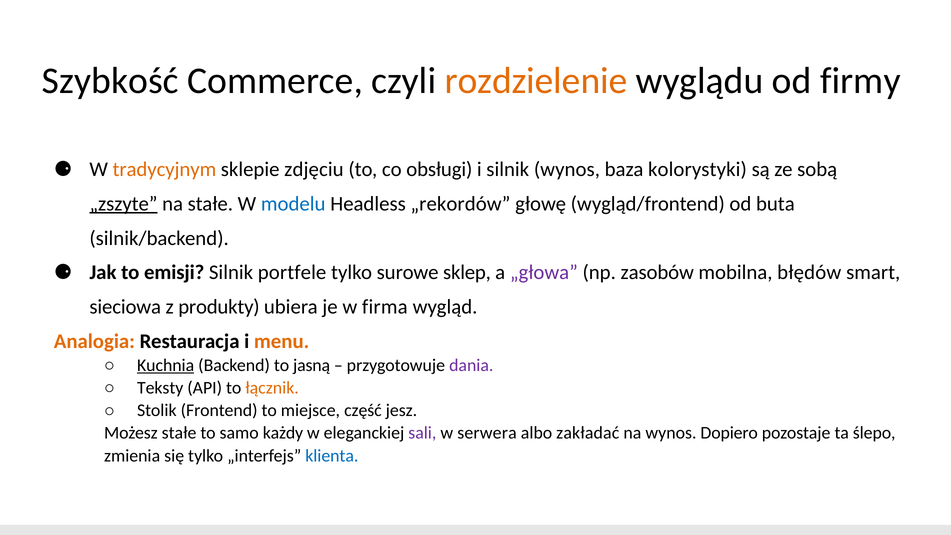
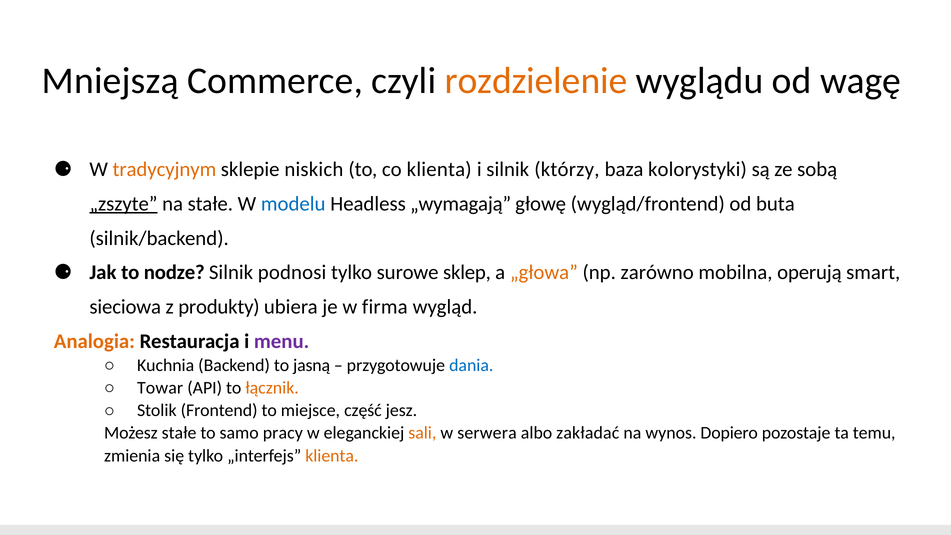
Szybkość: Szybkość -> Mniejszą (110, 81)
firmy: firmy -> wagę (860, 81)
zdjęciu: zdjęciu -> niskich (314, 169)
co obsługi: obsługi -> klienta (439, 169)
silnik wynos: wynos -> którzy (567, 169)
„rekordów: „rekordów -> „wymagają (461, 204)
emisji: emisji -> nodze (174, 272)
portfele: portfele -> podnosi (292, 272)
„głowa colour: purple -> orange (544, 272)
zasobów: zasobów -> zarówno (657, 272)
błędów: błędów -> operują (809, 272)
menu colour: orange -> purple (282, 341)
Kuchnia underline: present -> none (166, 365)
dania colour: purple -> blue (471, 365)
Teksty: Teksty -> Towar (160, 388)
każdy: każdy -> pracy (283, 433)
sali colour: purple -> orange (422, 433)
ślepo: ślepo -> temu (874, 433)
klienta colour: blue -> orange (332, 456)
